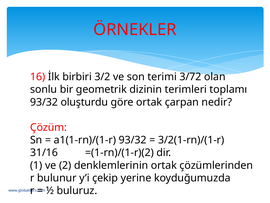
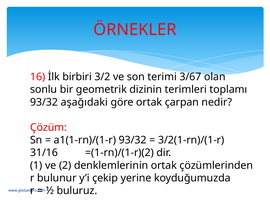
3/72: 3/72 -> 3/67 (190, 77)
oluşturdu: oluşturdu -> aşağıdaki (84, 102)
